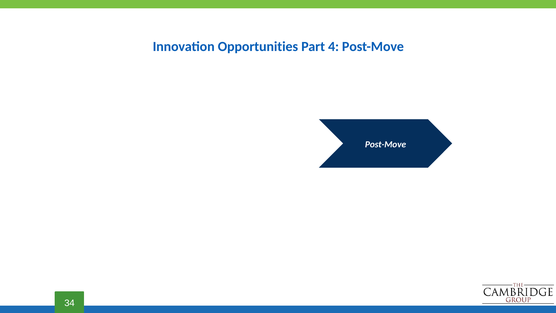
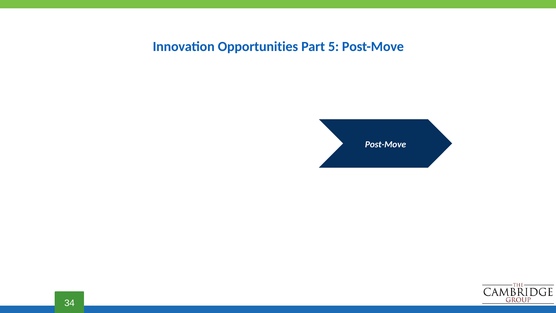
4: 4 -> 5 (334, 47)
